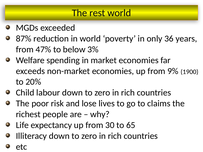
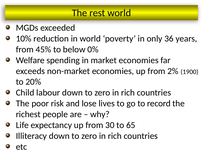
87%: 87% -> 10% (24, 39)
47%: 47% -> 45% (43, 49)
3%: 3% -> 0% (93, 49)
9%: 9% -> 2% (173, 71)
claims: claims -> record (159, 104)
